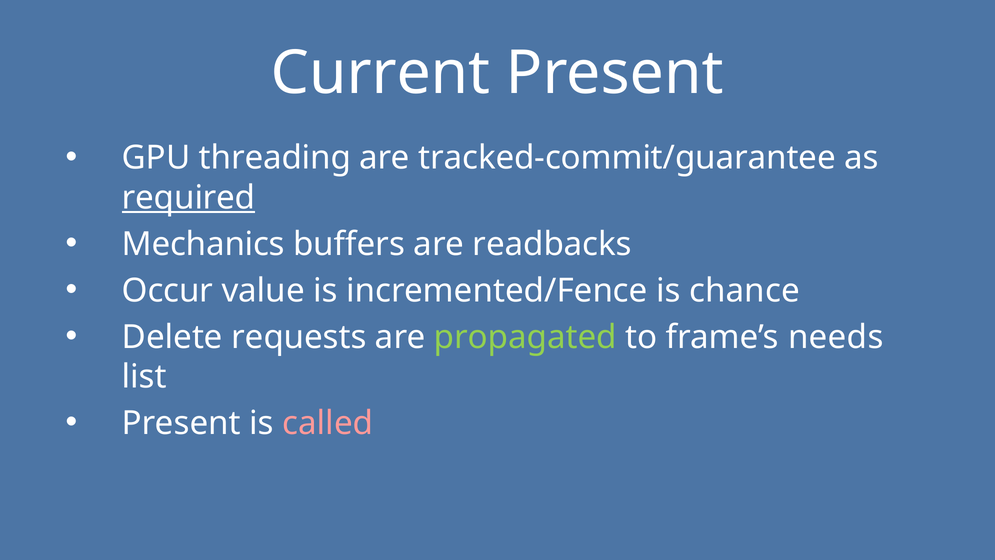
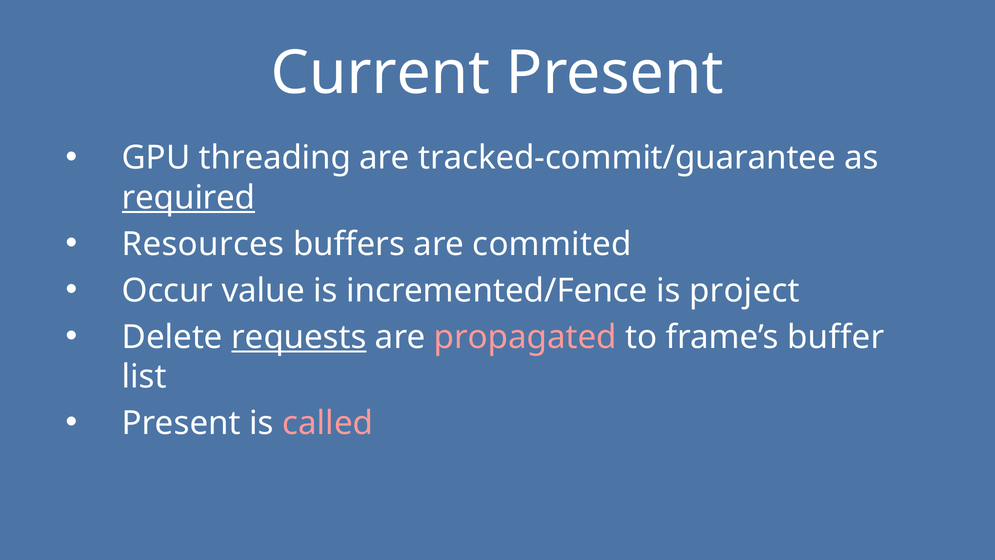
Mechanics: Mechanics -> Resources (203, 244)
readbacks: readbacks -> commited (552, 244)
chance: chance -> project (744, 290)
requests underline: none -> present (299, 337)
propagated colour: light green -> pink (525, 337)
needs: needs -> buffer (836, 337)
